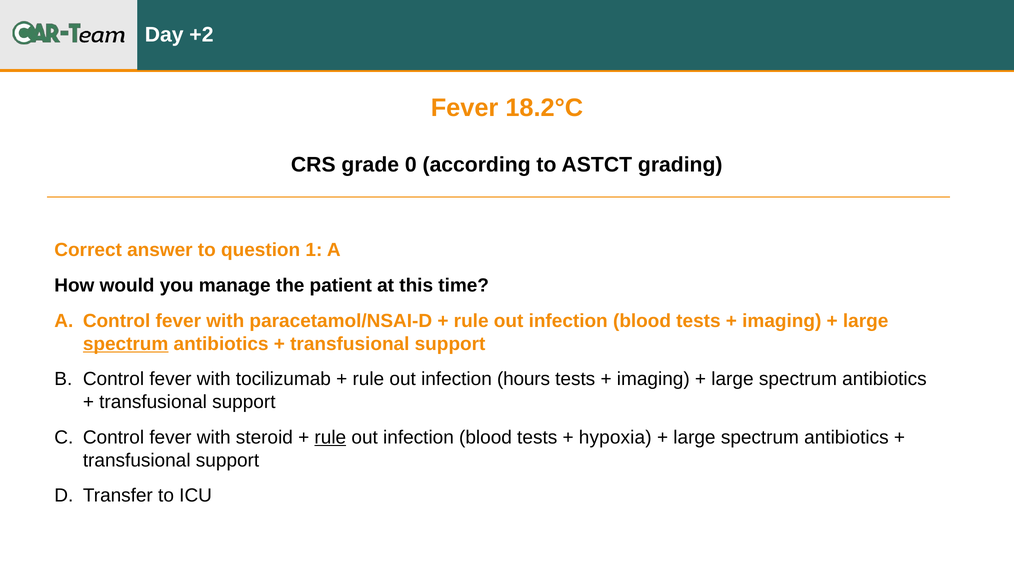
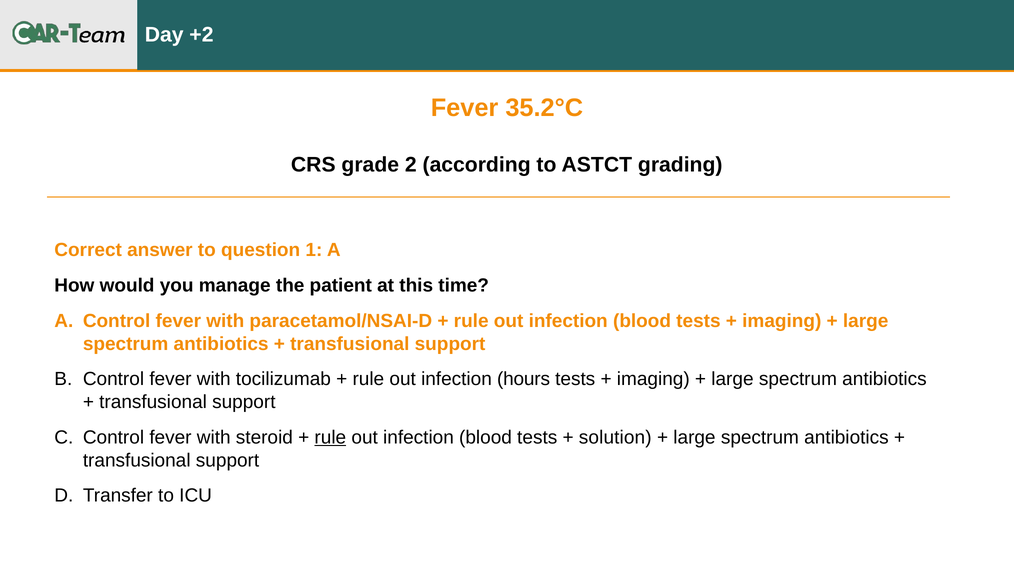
18.2°C: 18.2°C -> 35.2°C (544, 108)
0: 0 -> 2 (411, 165)
spectrum underline: present -> none (126, 344)
hypoxia: hypoxia -> solution (615, 438)
